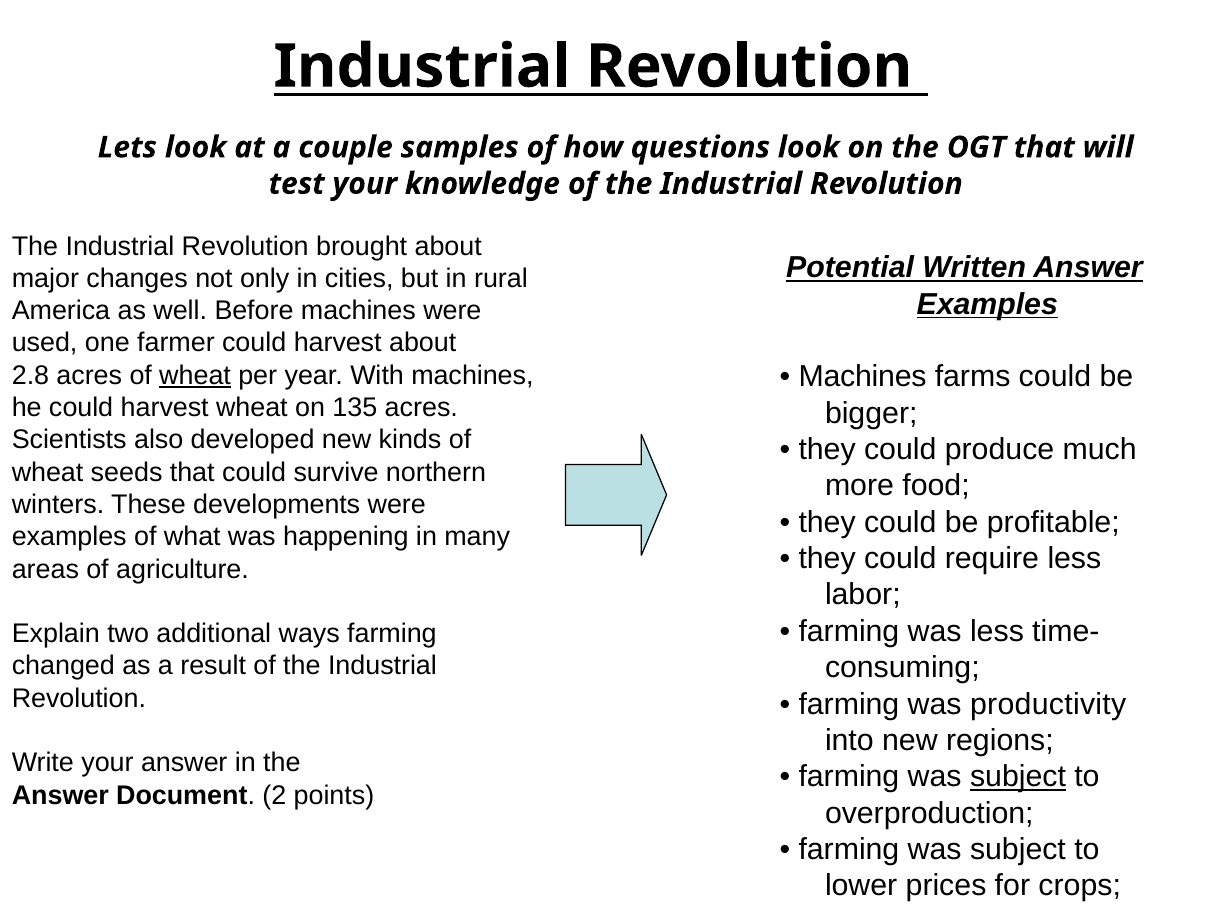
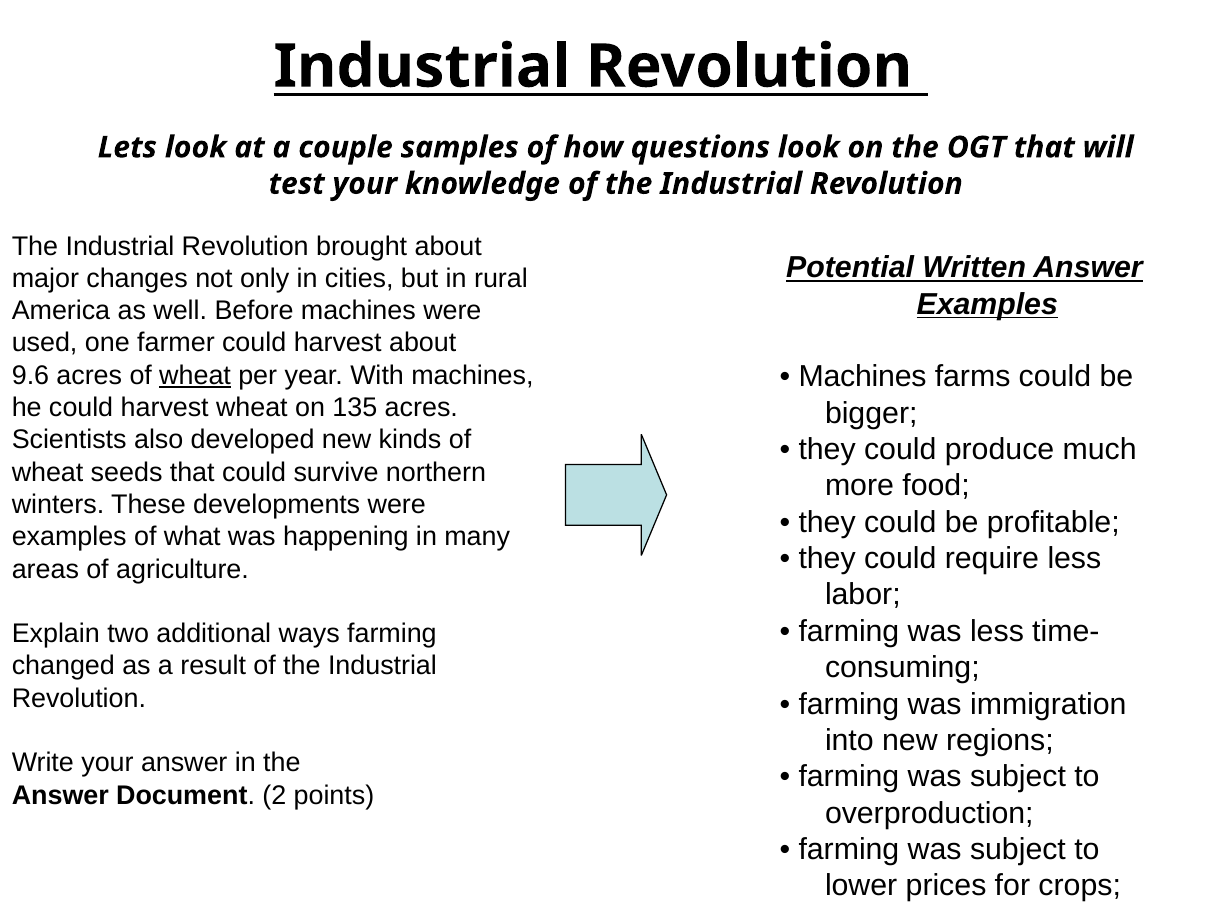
2.8: 2.8 -> 9.6 (30, 375)
productivity: productivity -> immigration (1048, 704)
subject underline: present -> none (1018, 777)
